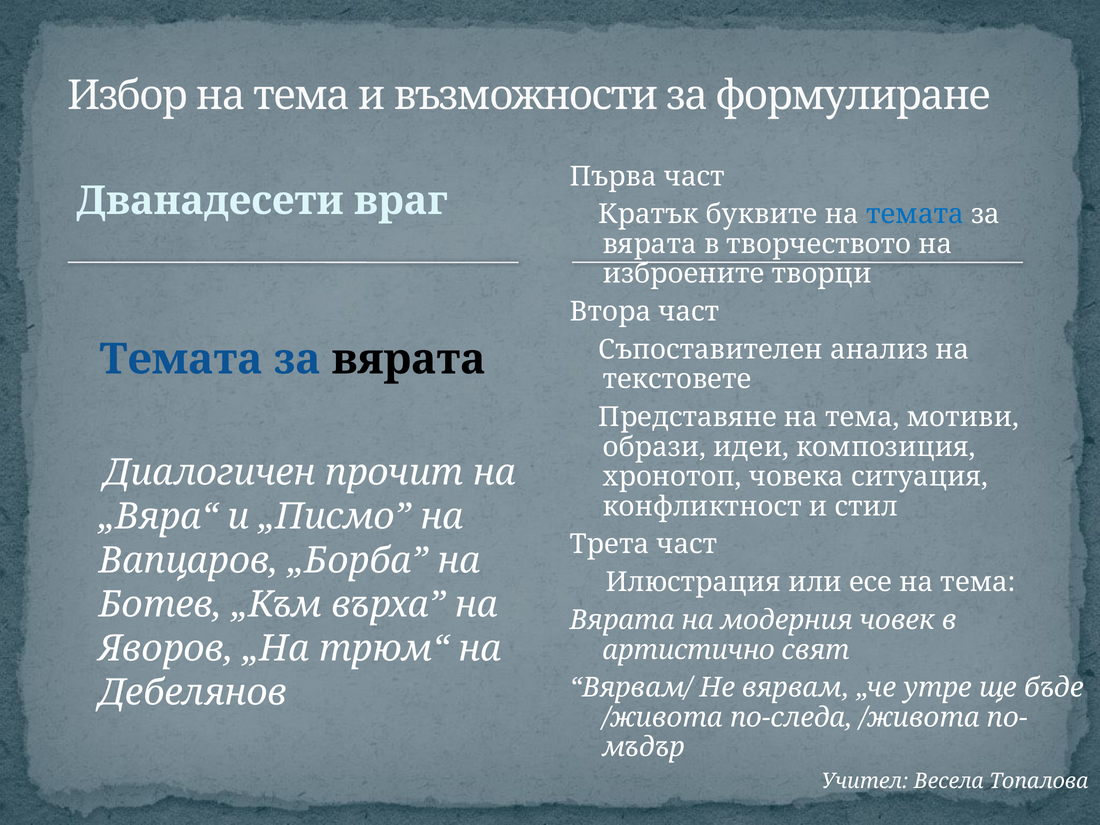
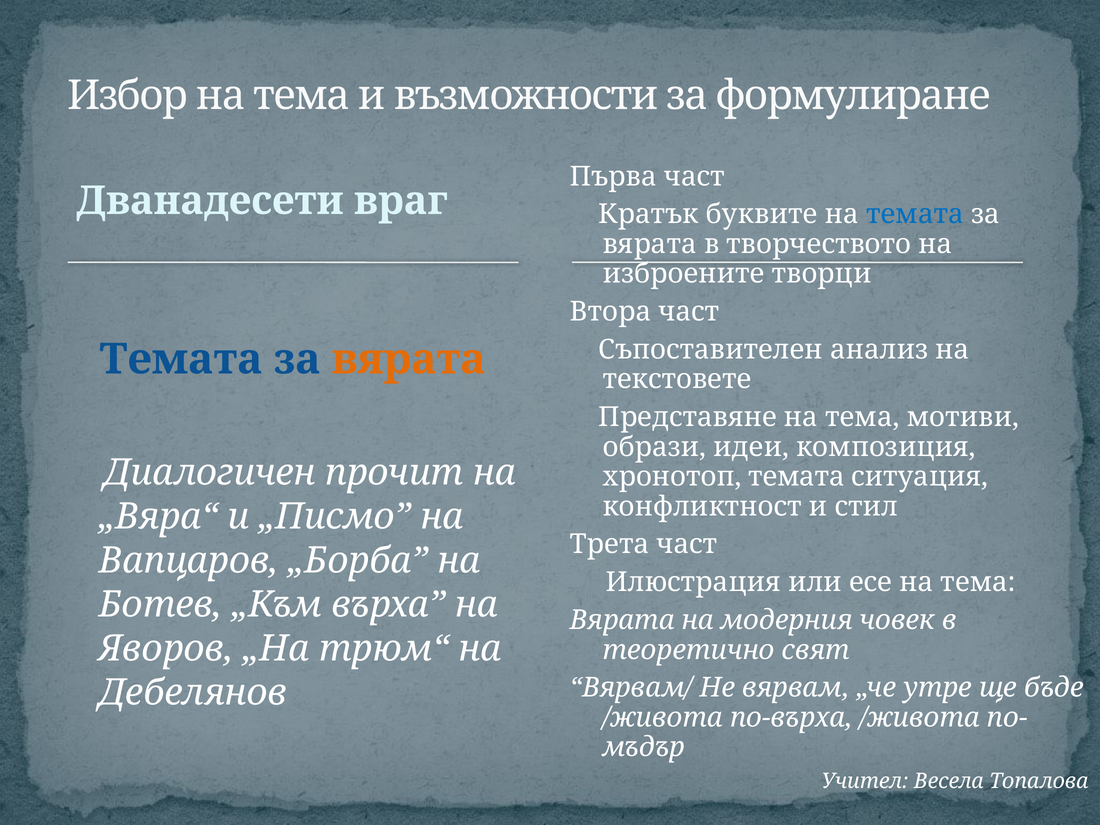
вярата colour: black -> orange (409, 359)
хронотоп човека: човека -> темата (797, 477)
артистично: артистично -> теоретично (689, 650)
по-следа: по-следа -> по-върха (791, 718)
